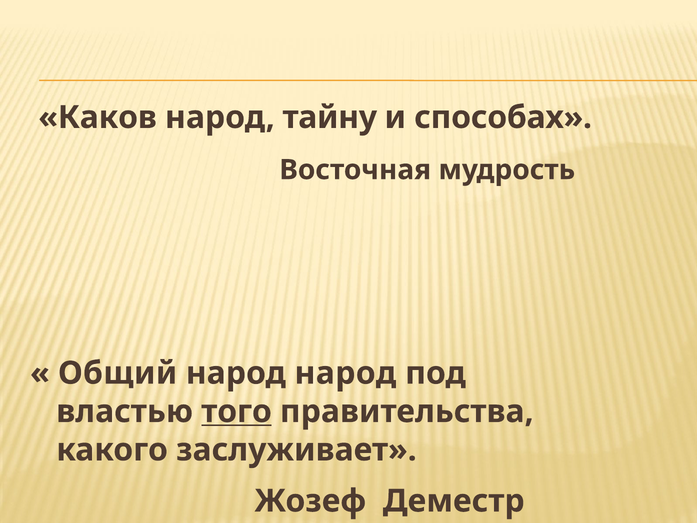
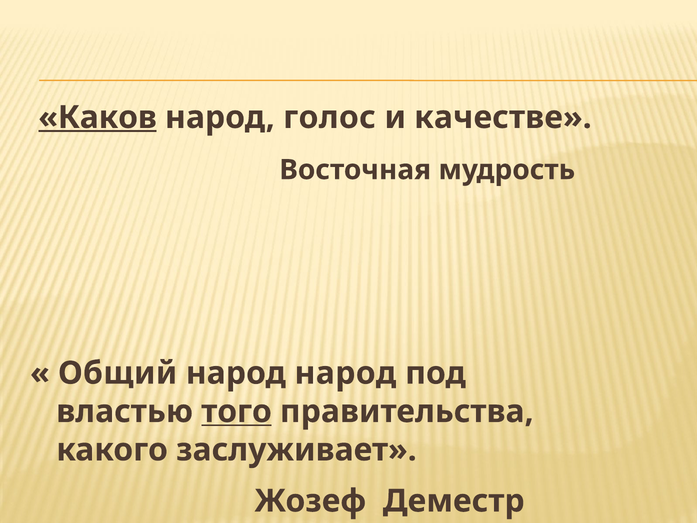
Каков underline: none -> present (98, 117)
тайну: тайну -> голос (329, 117)
способах: способах -> качестве (503, 117)
